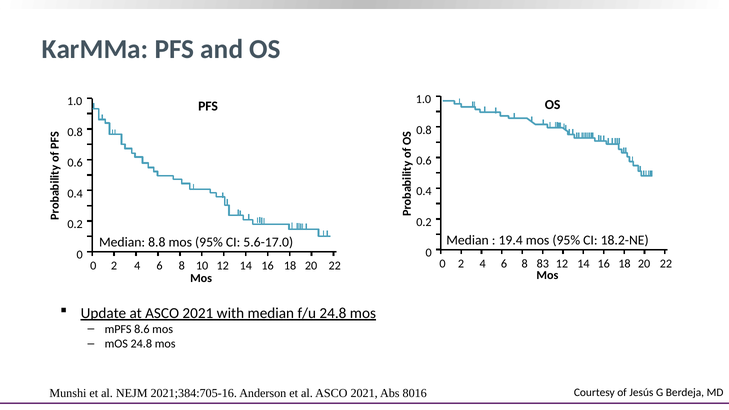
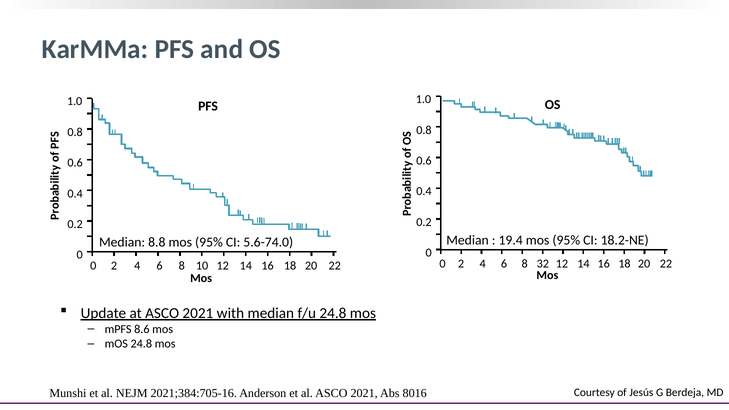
5.6-17.0: 5.6-17.0 -> 5.6-74.0 (268, 242)
83: 83 -> 32 (543, 264)
